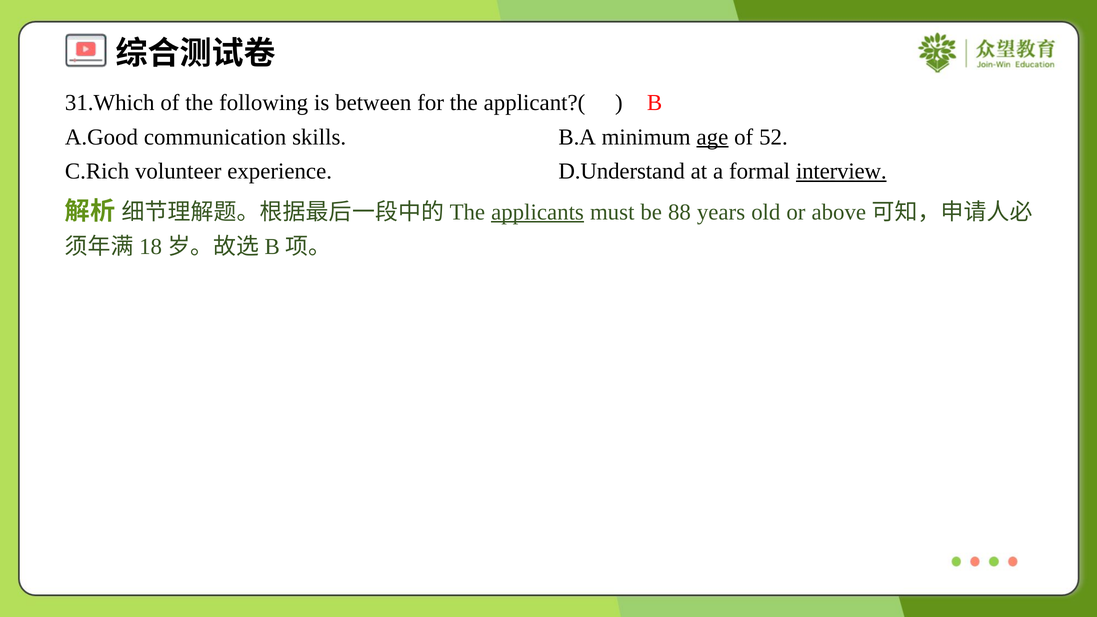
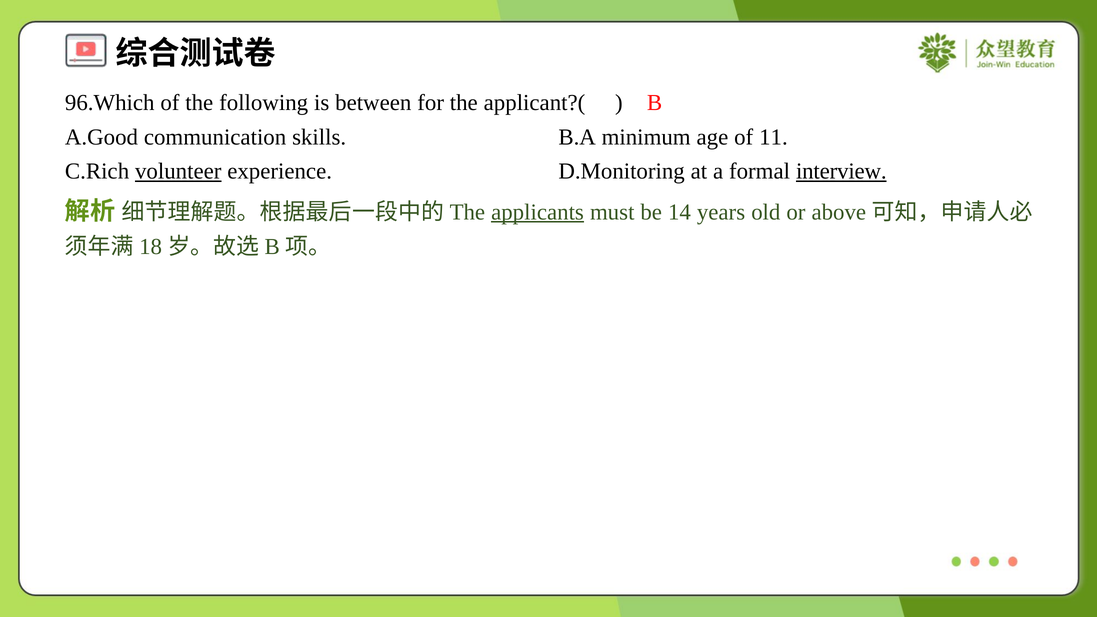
31.Which: 31.Which -> 96.Which (110, 103)
age underline: present -> none (712, 137)
52: 52 -> 11 (773, 137)
volunteer underline: none -> present (178, 171)
D.Understand: D.Understand -> D.Monitoring (622, 171)
88: 88 -> 14 (679, 212)
